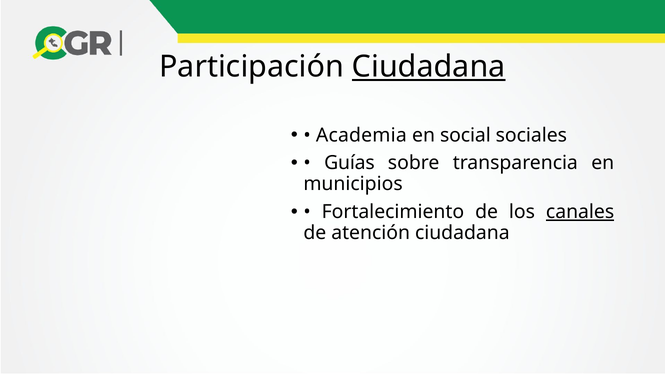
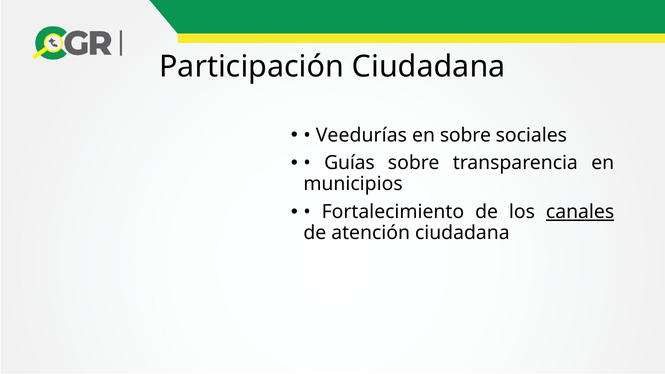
Ciudadana underline: present -> none (429, 67)
Academia: Academia -> Veedurías (361, 135)
en social: social -> sobre (465, 135)
